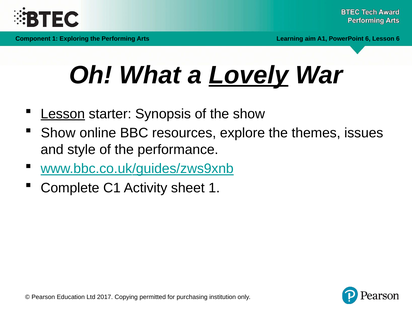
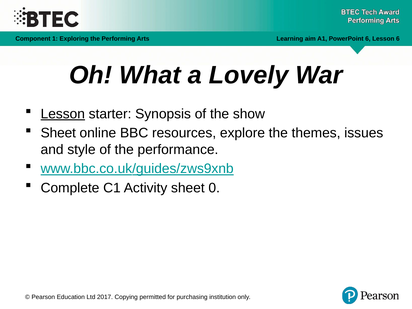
Lovely underline: present -> none (249, 75)
Show: Show -> Sheet (58, 133)
sheet 1: 1 -> 0 (214, 188)
